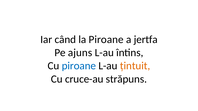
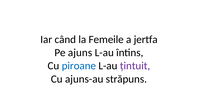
la Piroane: Piroane -> Femeile (106, 40)
țintuit colour: orange -> purple (135, 66)
cruce-au: cruce-au -> ajuns-au (84, 79)
